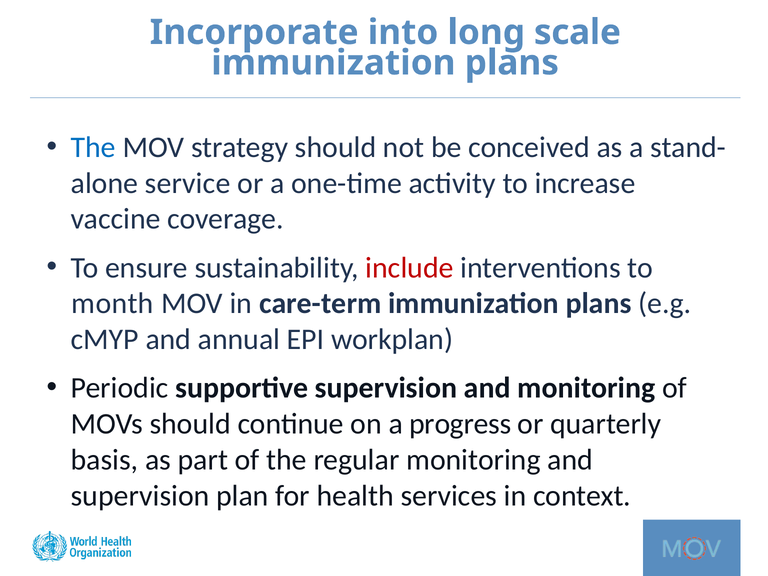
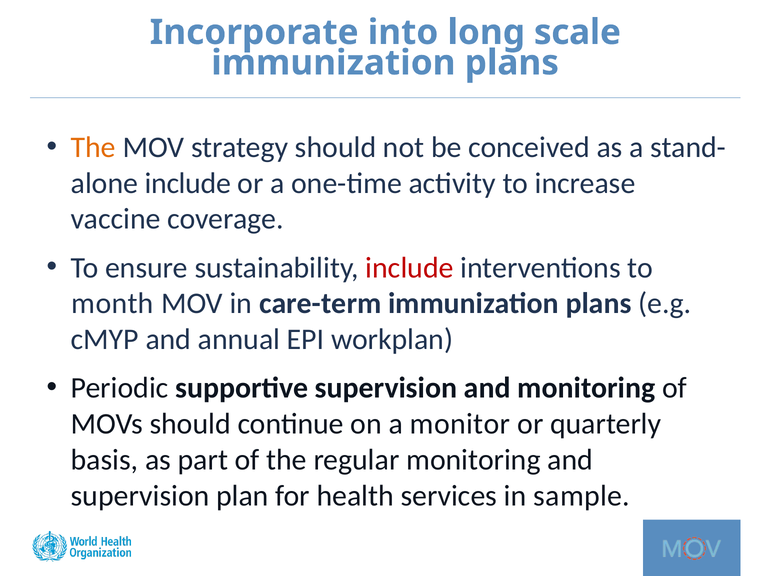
The colour: blue -> orange (93, 147)
service: service -> include (188, 183)
progress: progress -> monitor (460, 424)
context: context -> sample (582, 496)
